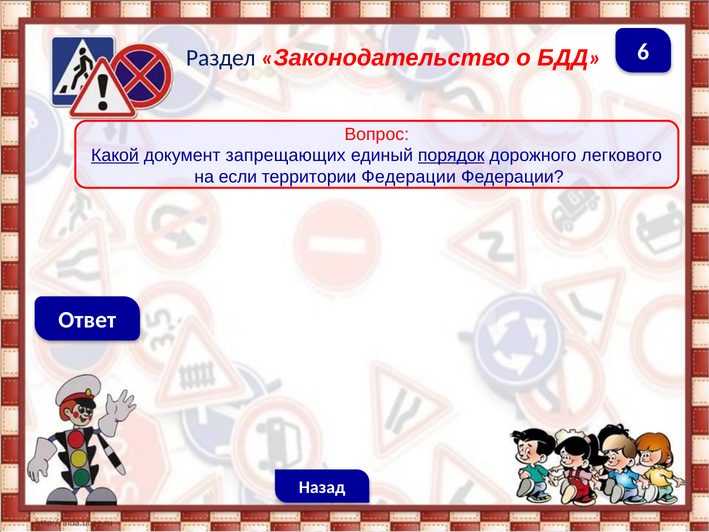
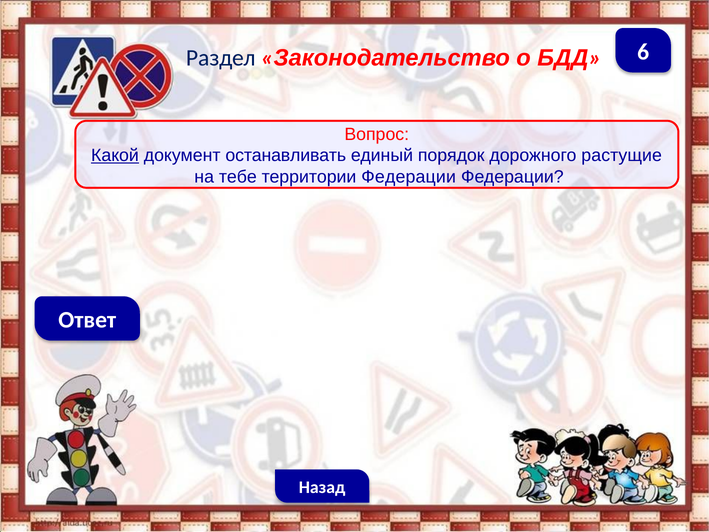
запрещающих: запрещающих -> останавливать (286, 155)
порядок underline: present -> none (451, 155)
легкового: легкового -> растущие (622, 155)
если: если -> тебе (238, 177)
